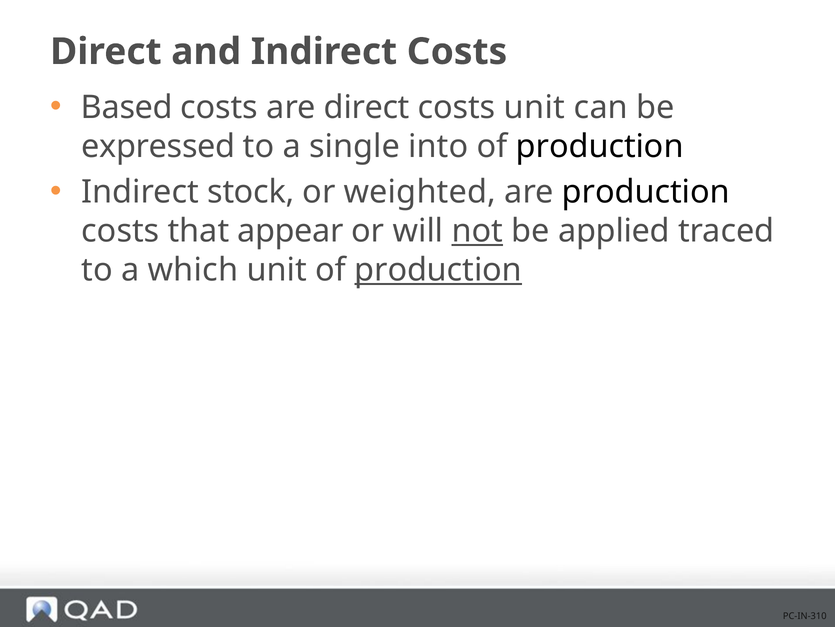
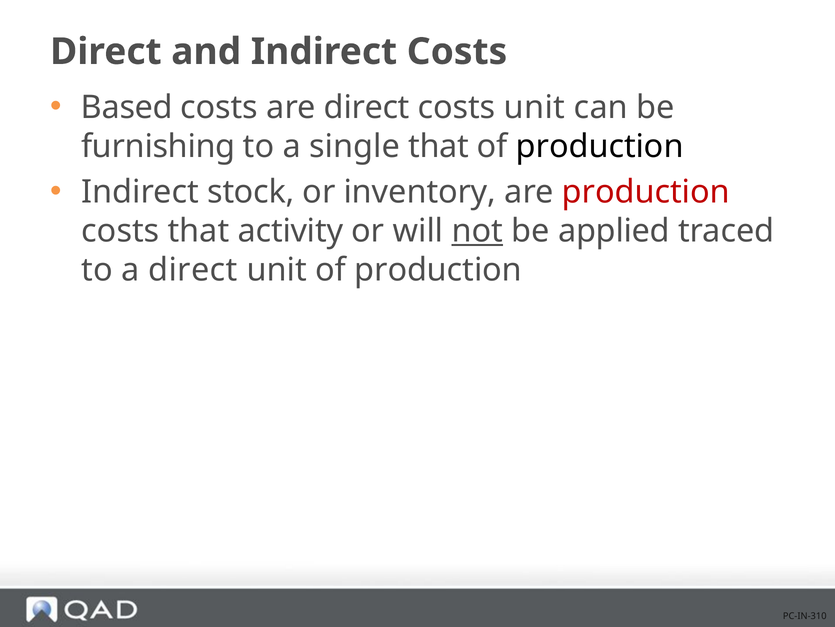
expressed: expressed -> furnishing (158, 146)
single into: into -> that (439, 146)
weighted: weighted -> inventory (420, 192)
production colour: black -> red (646, 192)
appear: appear -> activity (290, 231)
a which: which -> direct (193, 270)
production underline: present -> none (438, 270)
